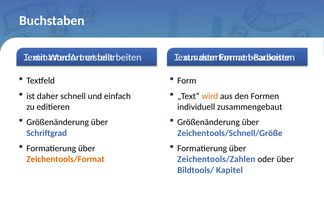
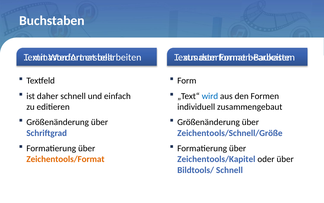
wird colour: orange -> blue (210, 96)
Zeichentools/Zahlen: Zeichentools/Zahlen -> Zeichentools/Kapitel (216, 159)
Bildtools/ Kapitel: Kapitel -> Schnell (229, 170)
